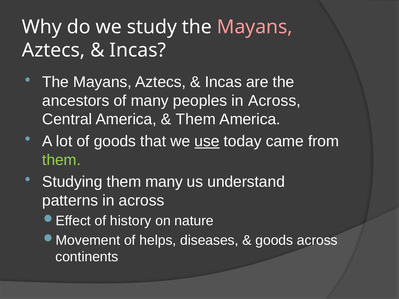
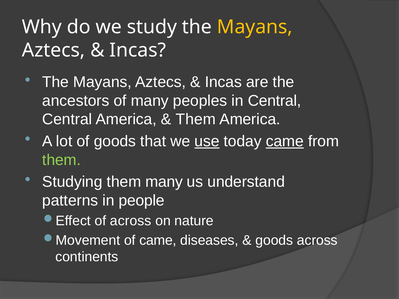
Mayans colour: pink -> yellow (255, 27)
peoples in Across: Across -> Central (275, 101)
came underline: none -> present (285, 141)
patterns in across: across -> people (142, 201)
of history: history -> across (131, 221)
of helps: helps -> came (158, 241)
